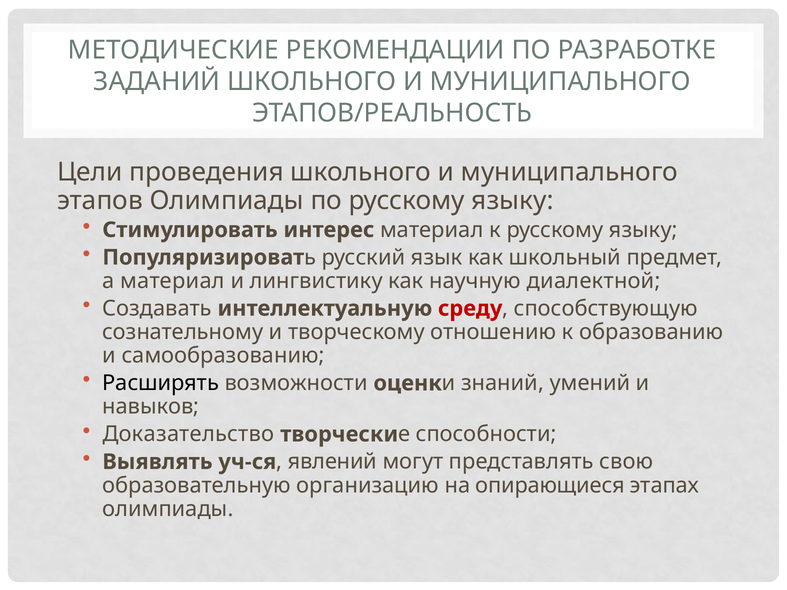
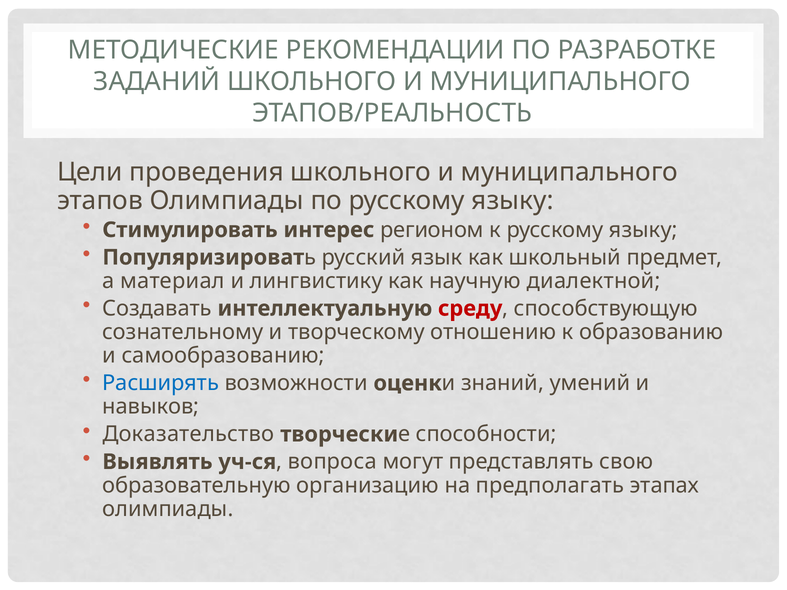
интерес материал: материал -> регионом (432, 230)
Расширять colour: black -> blue (161, 383)
явлений: явлений -> вопроса (332, 462)
опирающиеся: опирающиеся -> предполагать (550, 486)
